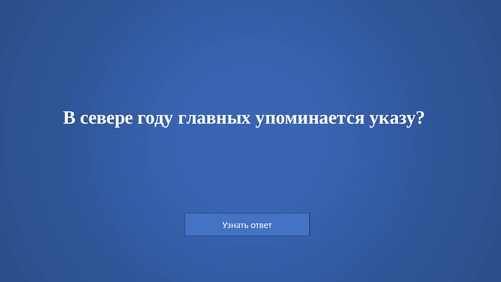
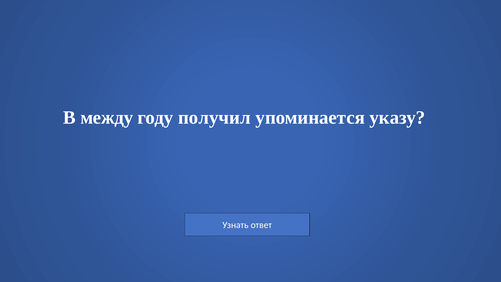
севере: севере -> между (107, 118)
главных: главных -> получил (214, 118)
